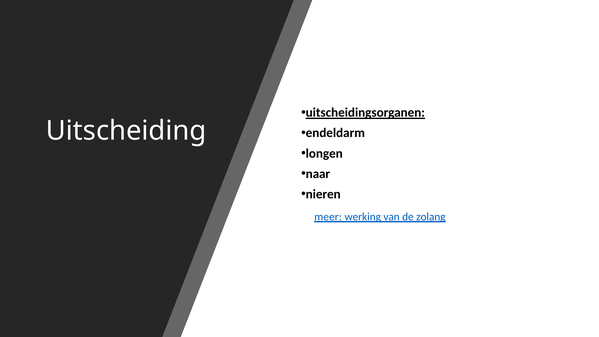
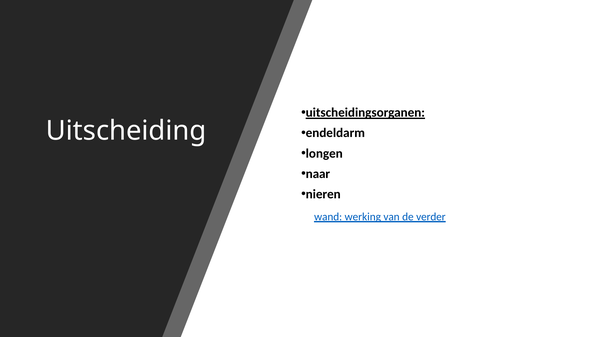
meer: meer -> wand (328, 217)
zolang: zolang -> verder (431, 217)
